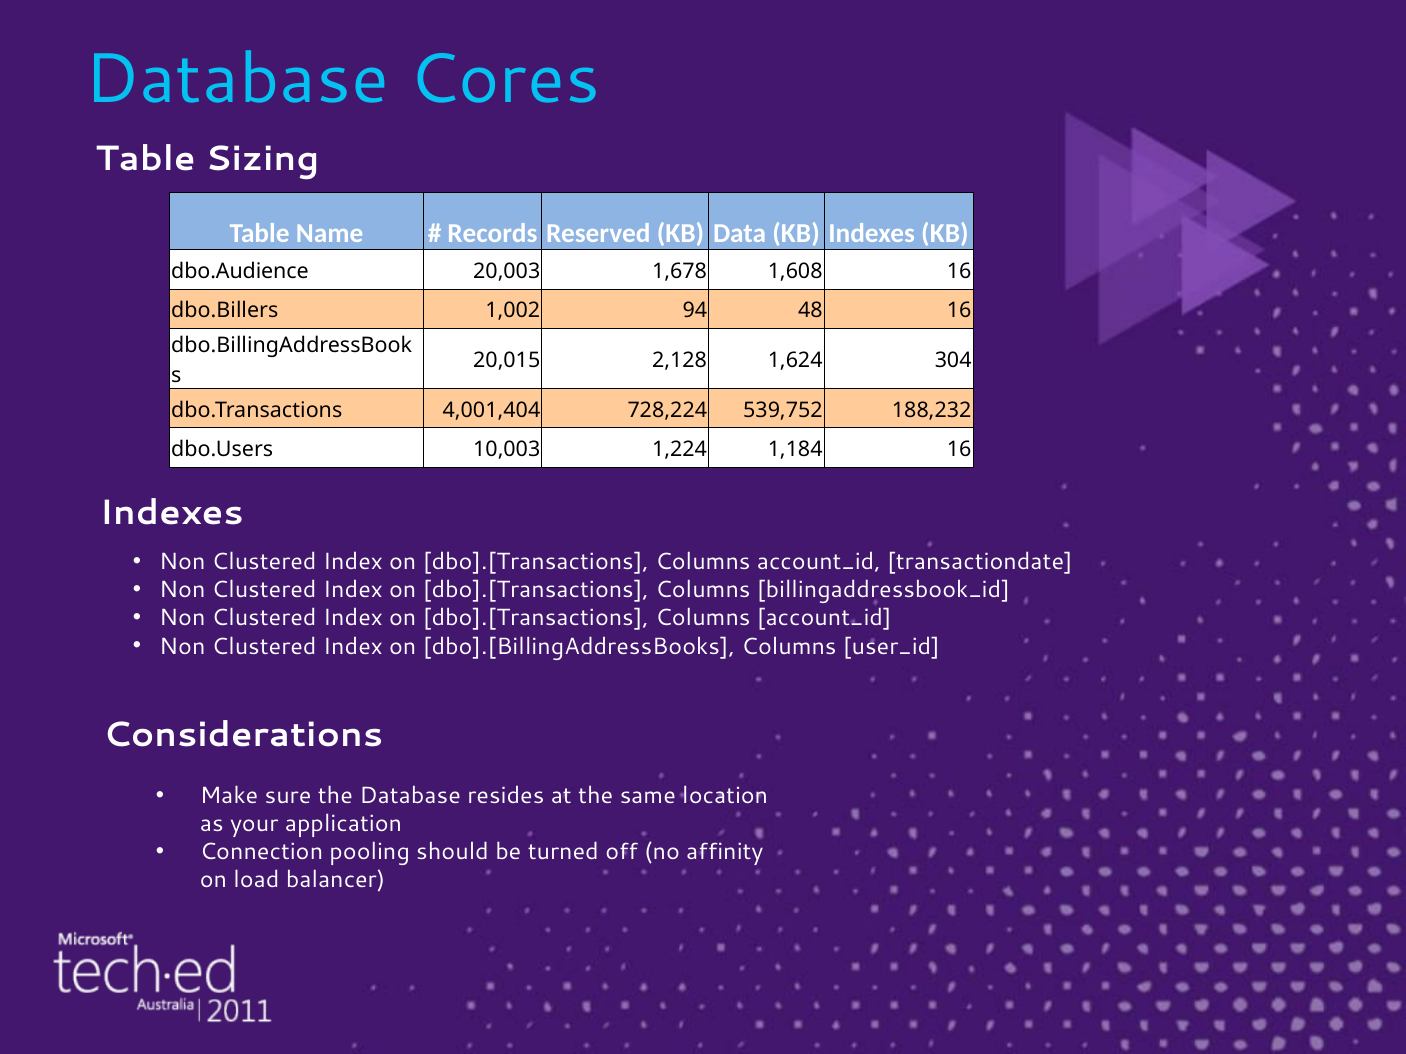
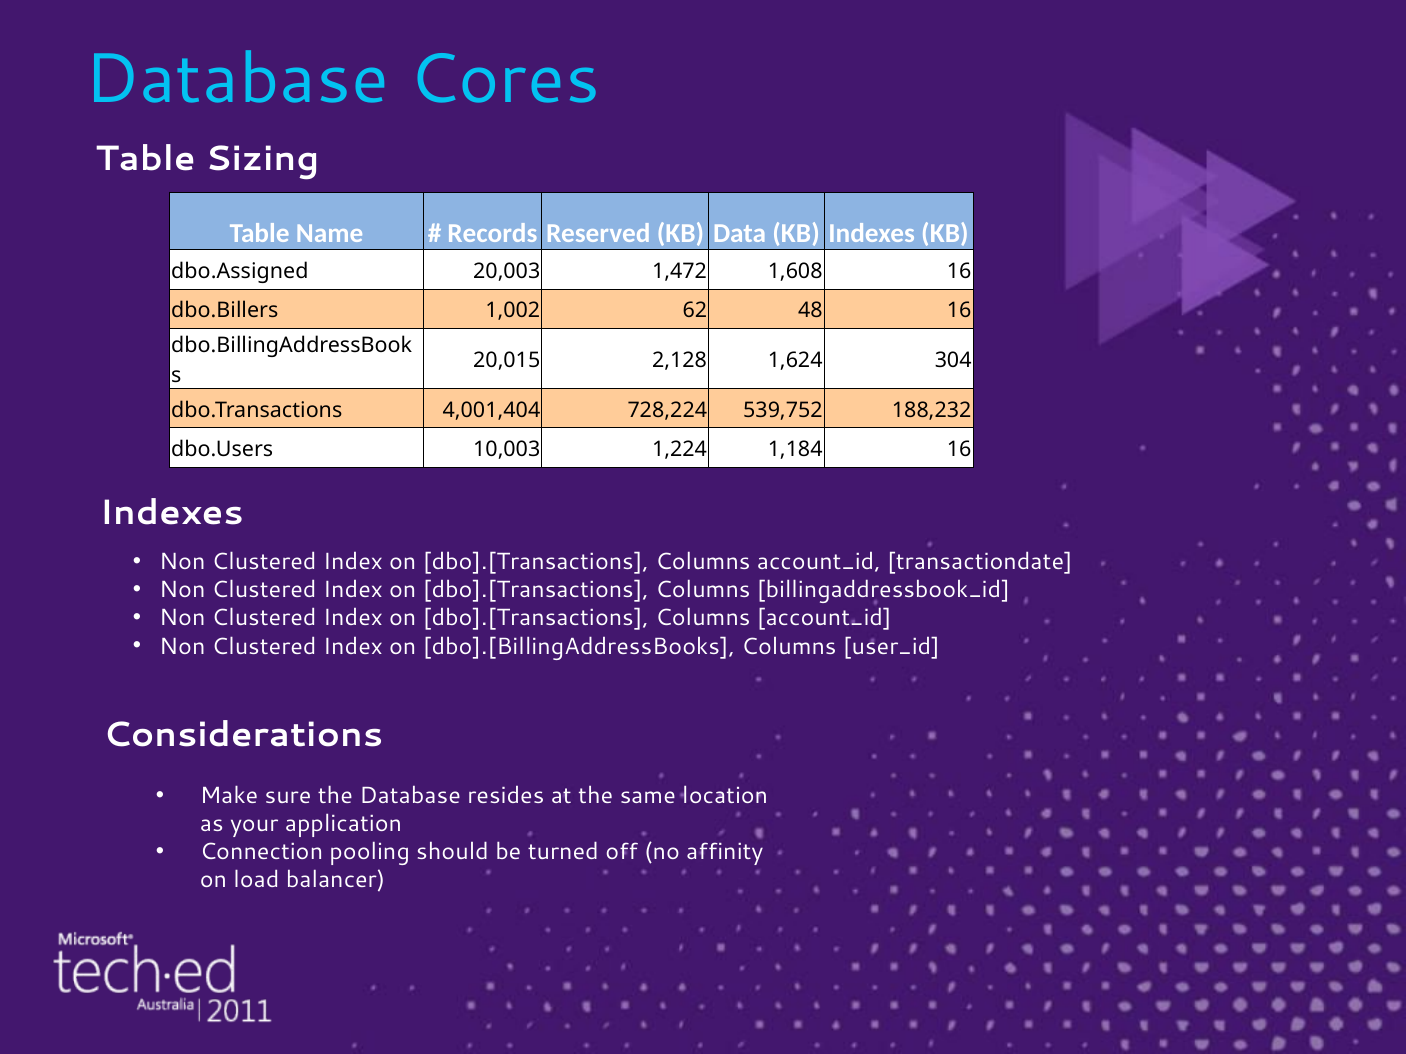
dbo.Audience: dbo.Audience -> dbo.Assigned (240, 272)
1,678: 1,678 -> 1,472 (680, 272)
94: 94 -> 62 (695, 311)
